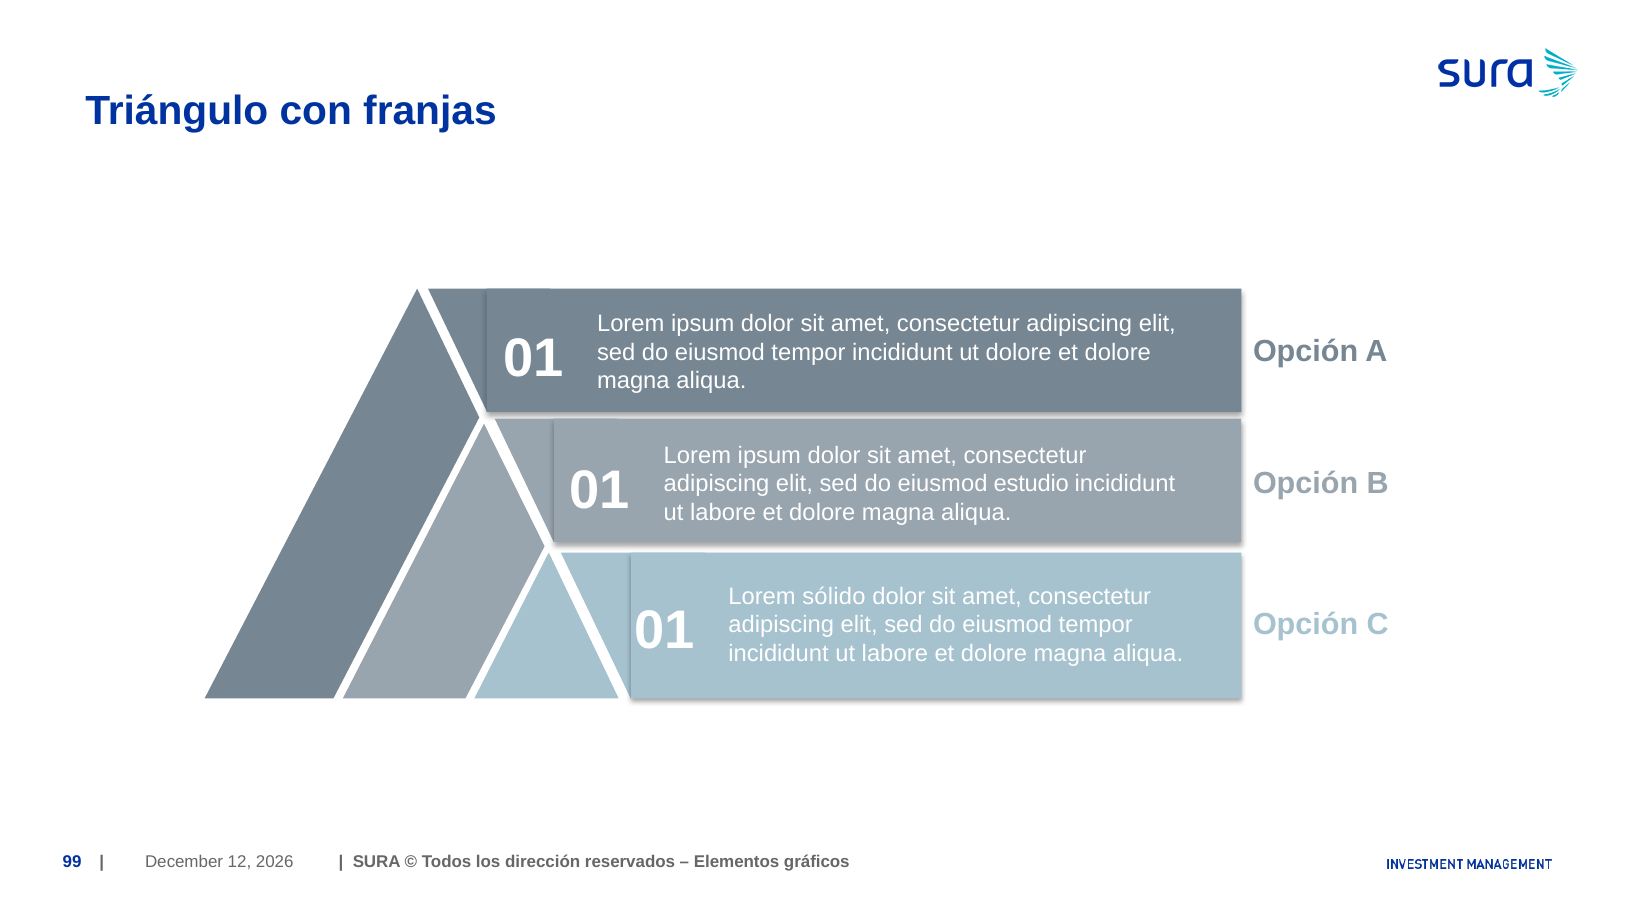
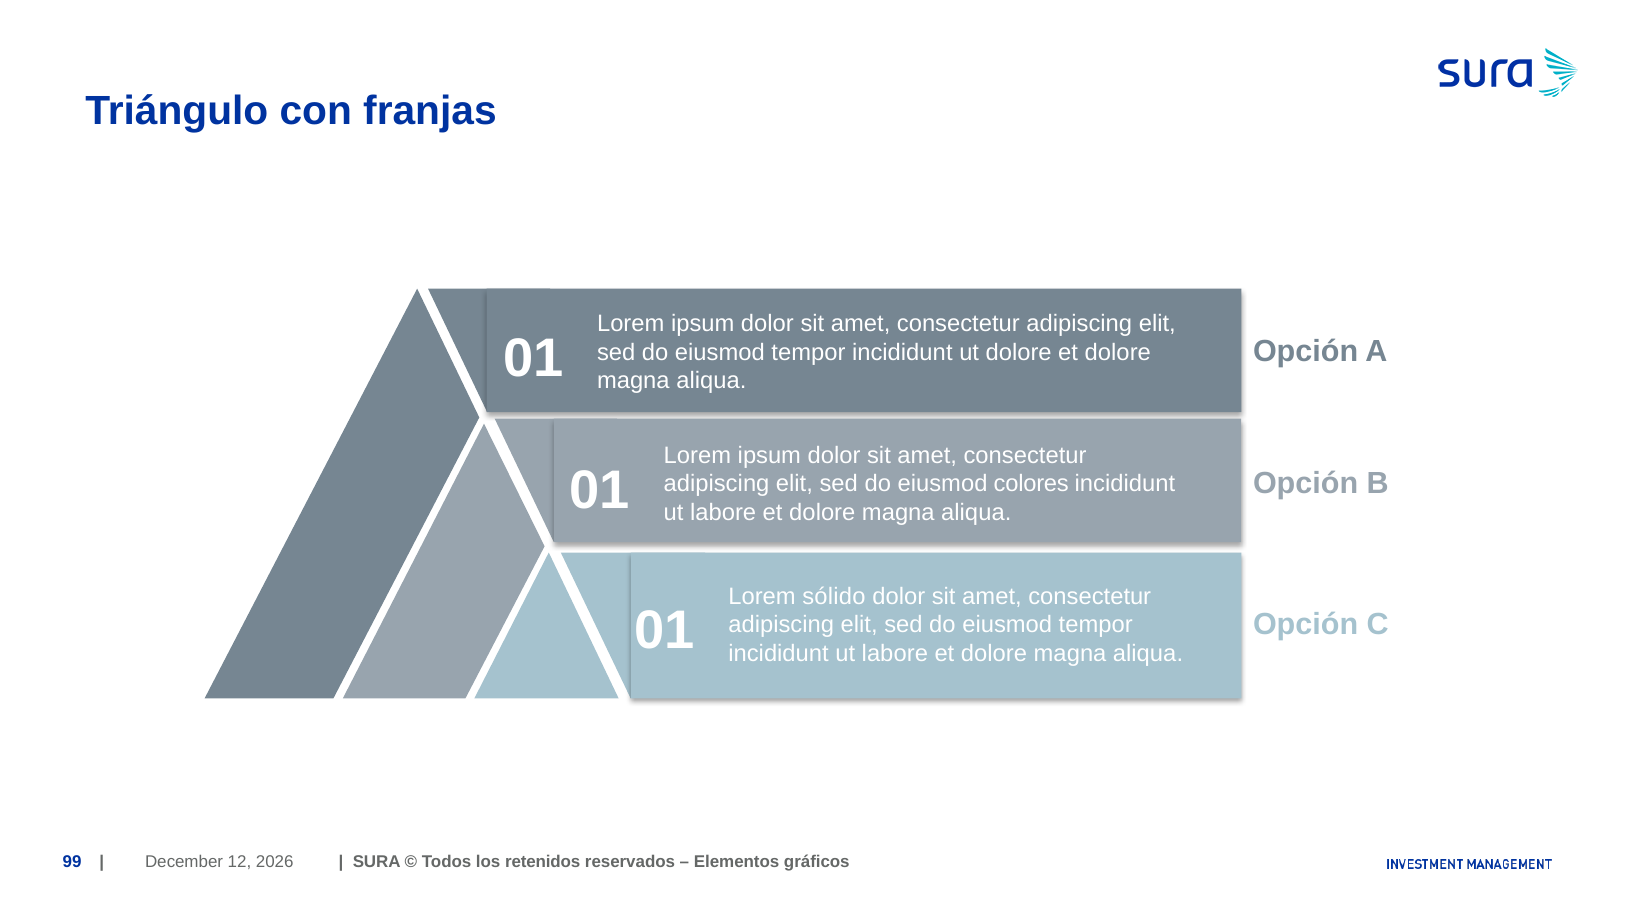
estudio: estudio -> colores (1031, 484)
dirección: dirección -> retenidos (543, 862)
